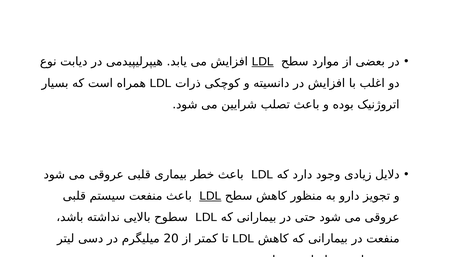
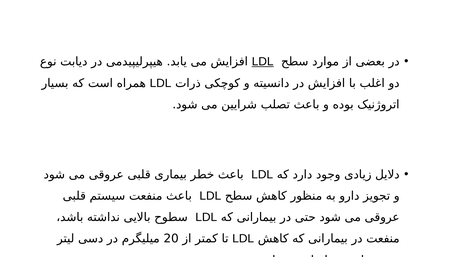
LDL underline: present -> none (210, 196)
